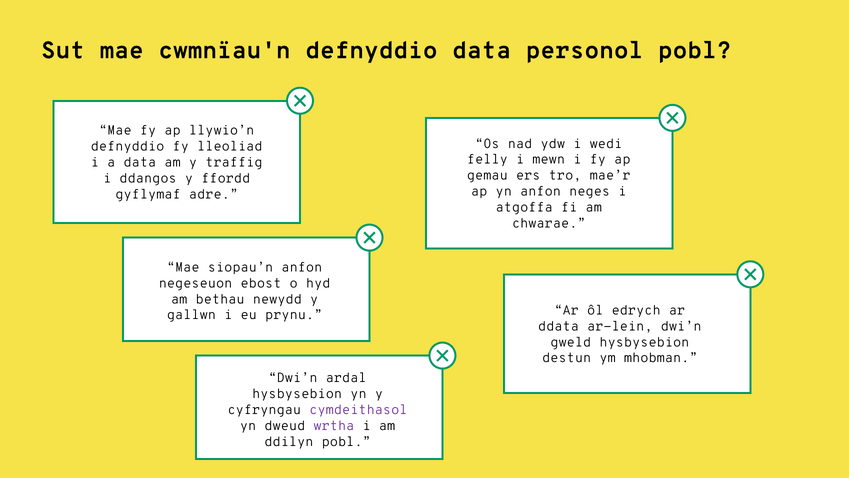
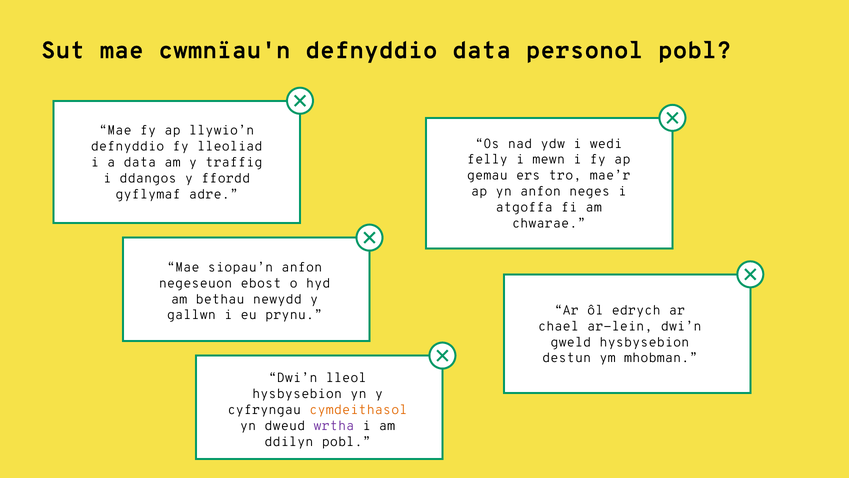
ddata: ddata -> chael (559, 326)
ardal: ardal -> lleol (346, 378)
cymdeithasol colour: purple -> orange (358, 409)
